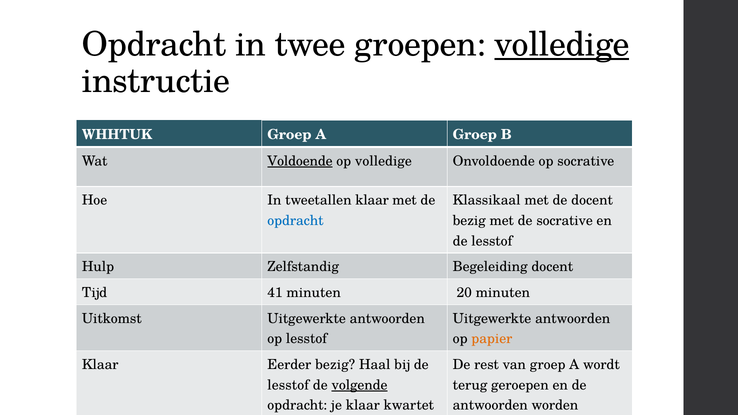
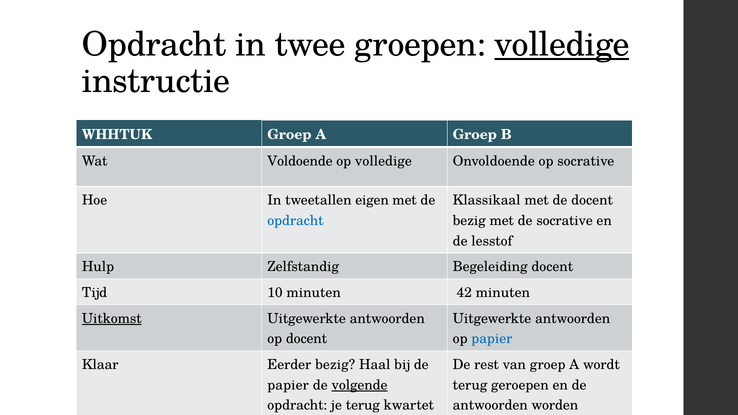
Voldoende underline: present -> none (300, 161)
tweetallen klaar: klaar -> eigen (372, 200)
41: 41 -> 10 (275, 293)
20: 20 -> 42 (464, 293)
Uitkomst underline: none -> present (112, 319)
op lesstof: lesstof -> docent (306, 339)
papier colour: orange -> blue (492, 339)
lesstof: lesstof -> papier (288, 385)
je klaar: klaar -> terug (363, 405)
